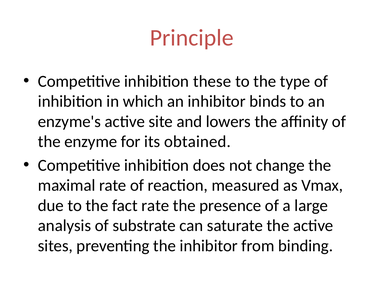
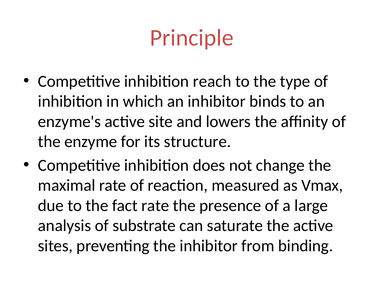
these: these -> reach (212, 81)
obtained: obtained -> structure (198, 142)
